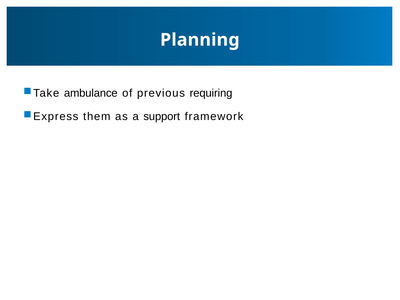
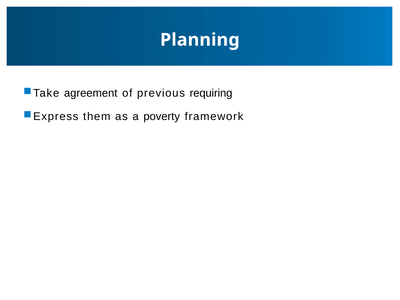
ambulance: ambulance -> agreement (91, 93)
support: support -> poverty (162, 117)
